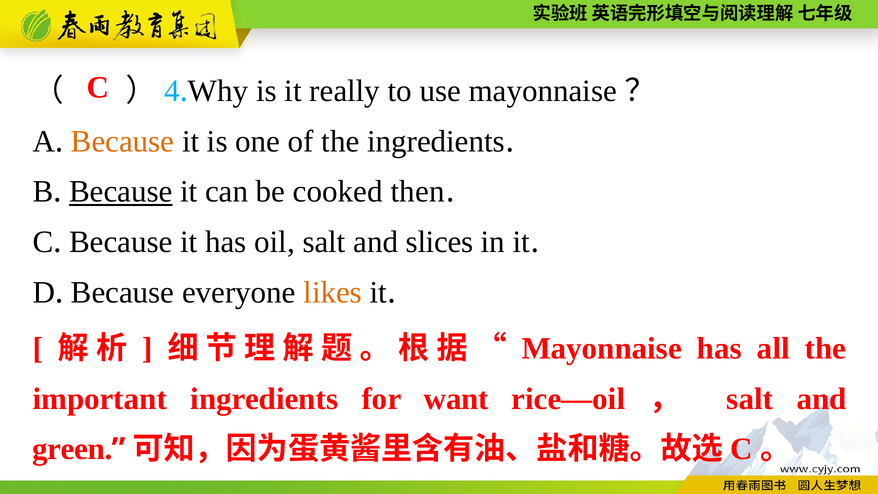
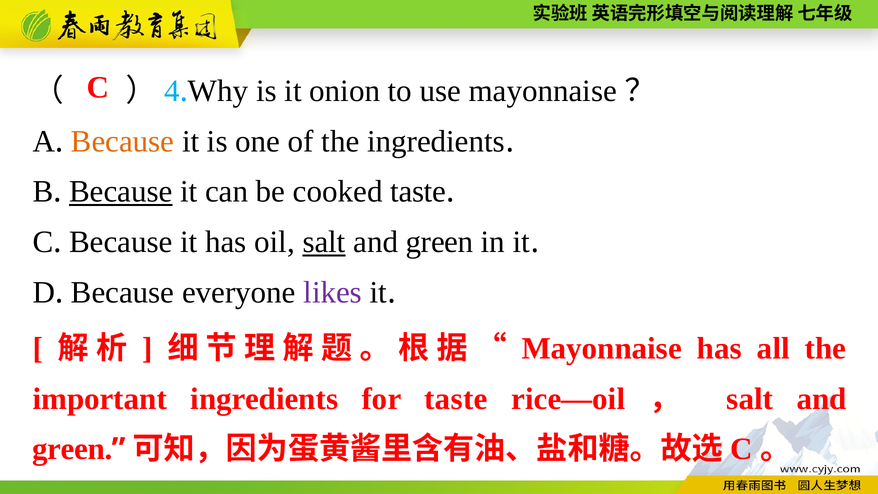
really: really -> onion (345, 91)
cooked then: then -> taste (418, 192)
salt underline: none -> present (324, 242)
slices: slices -> green (440, 242)
likes colour: orange -> purple (333, 292)
for want: want -> taste (456, 399)
